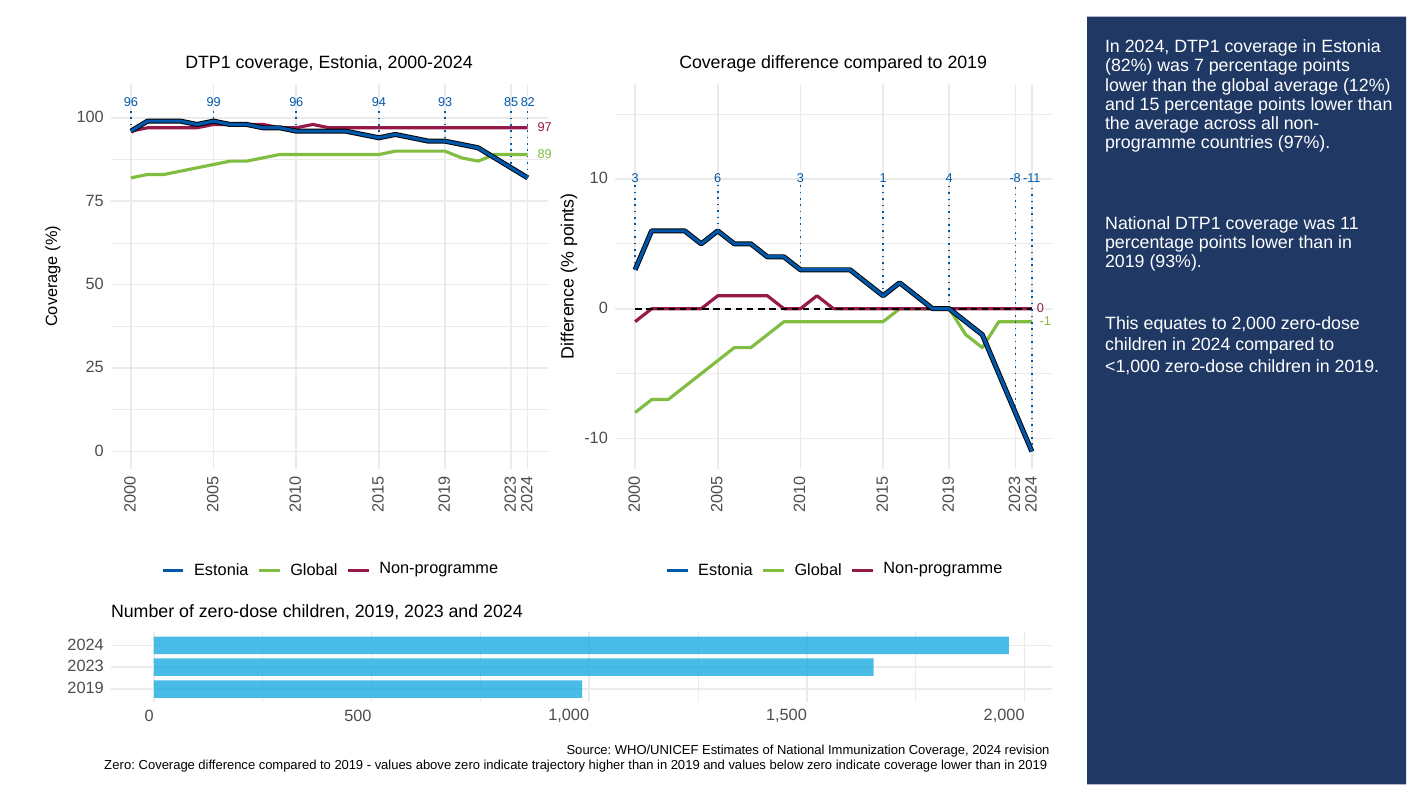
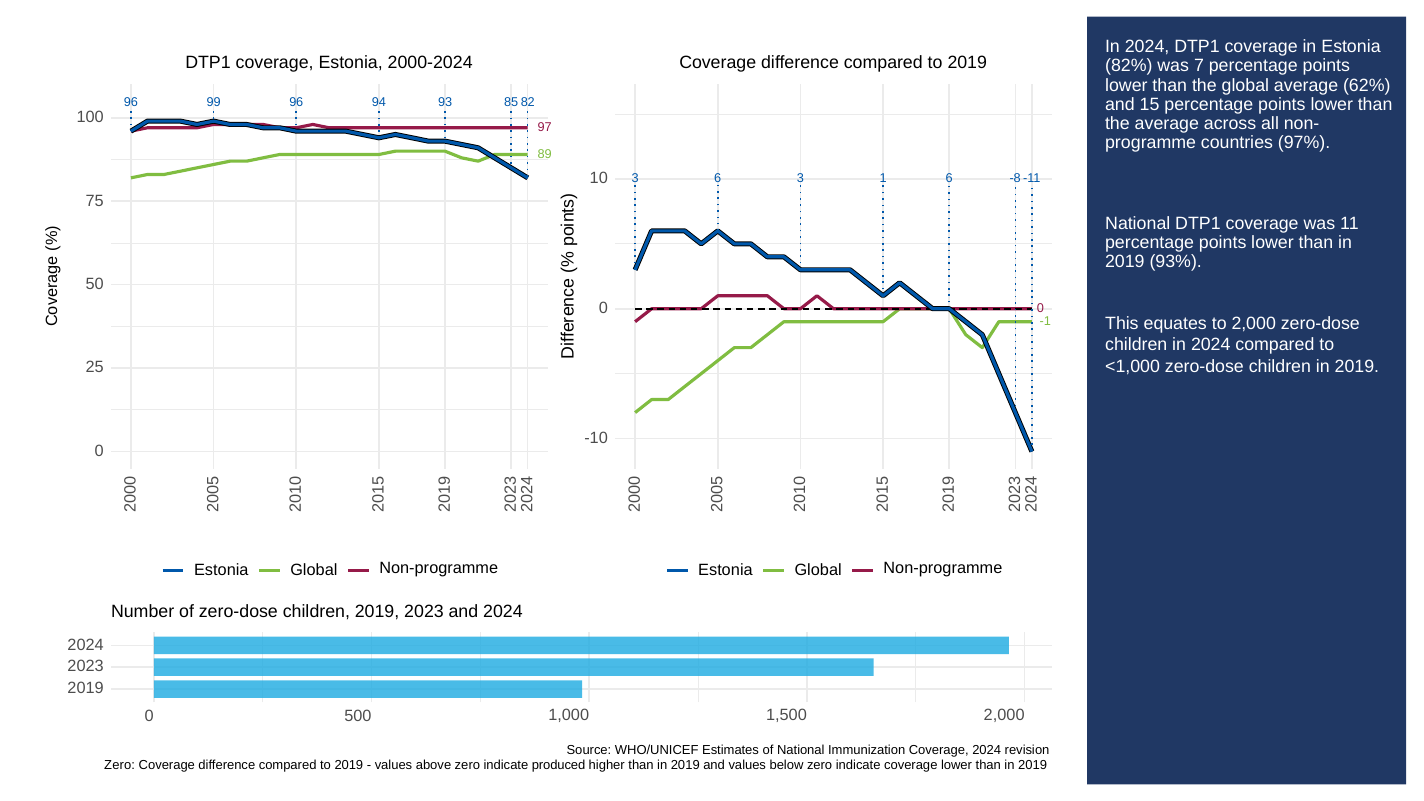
12%: 12% -> 62% (1367, 85)
1 4: 4 -> 6 (949, 178)
trajectory: trajectory -> produced (559, 765)
